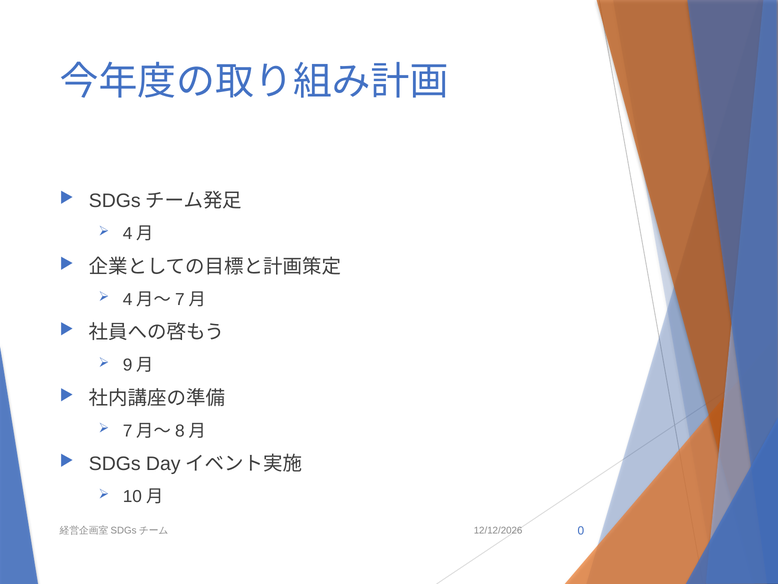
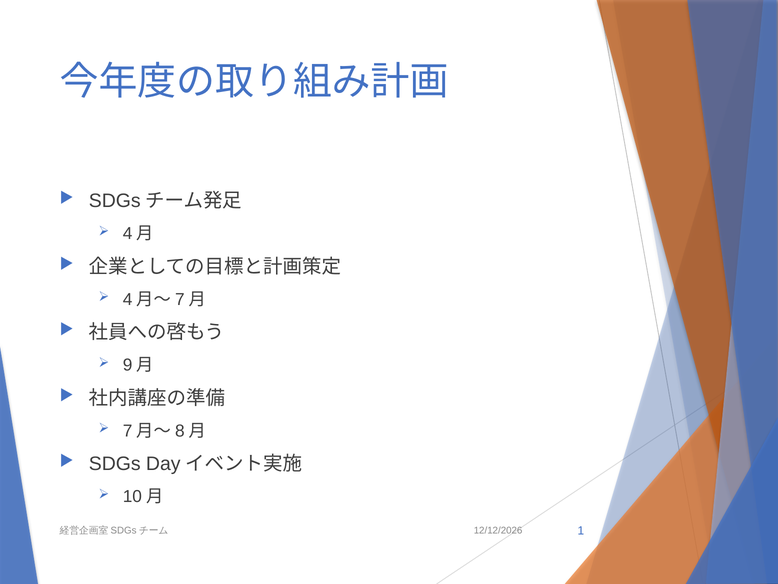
0: 0 -> 1 (581, 530)
